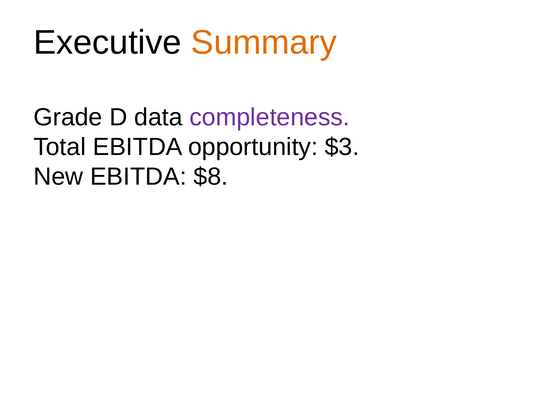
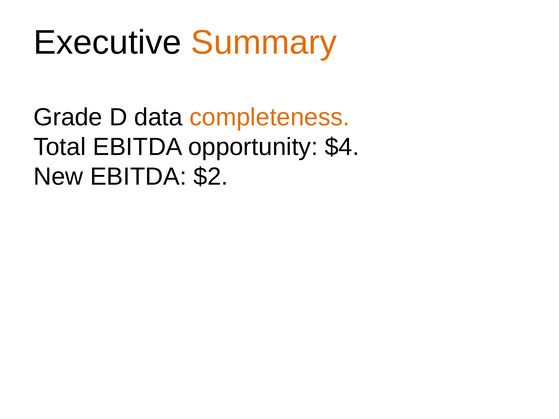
completeness colour: purple -> orange (270, 117)
$3: $3 -> $4 (342, 147)
$8: $8 -> $2 (211, 177)
